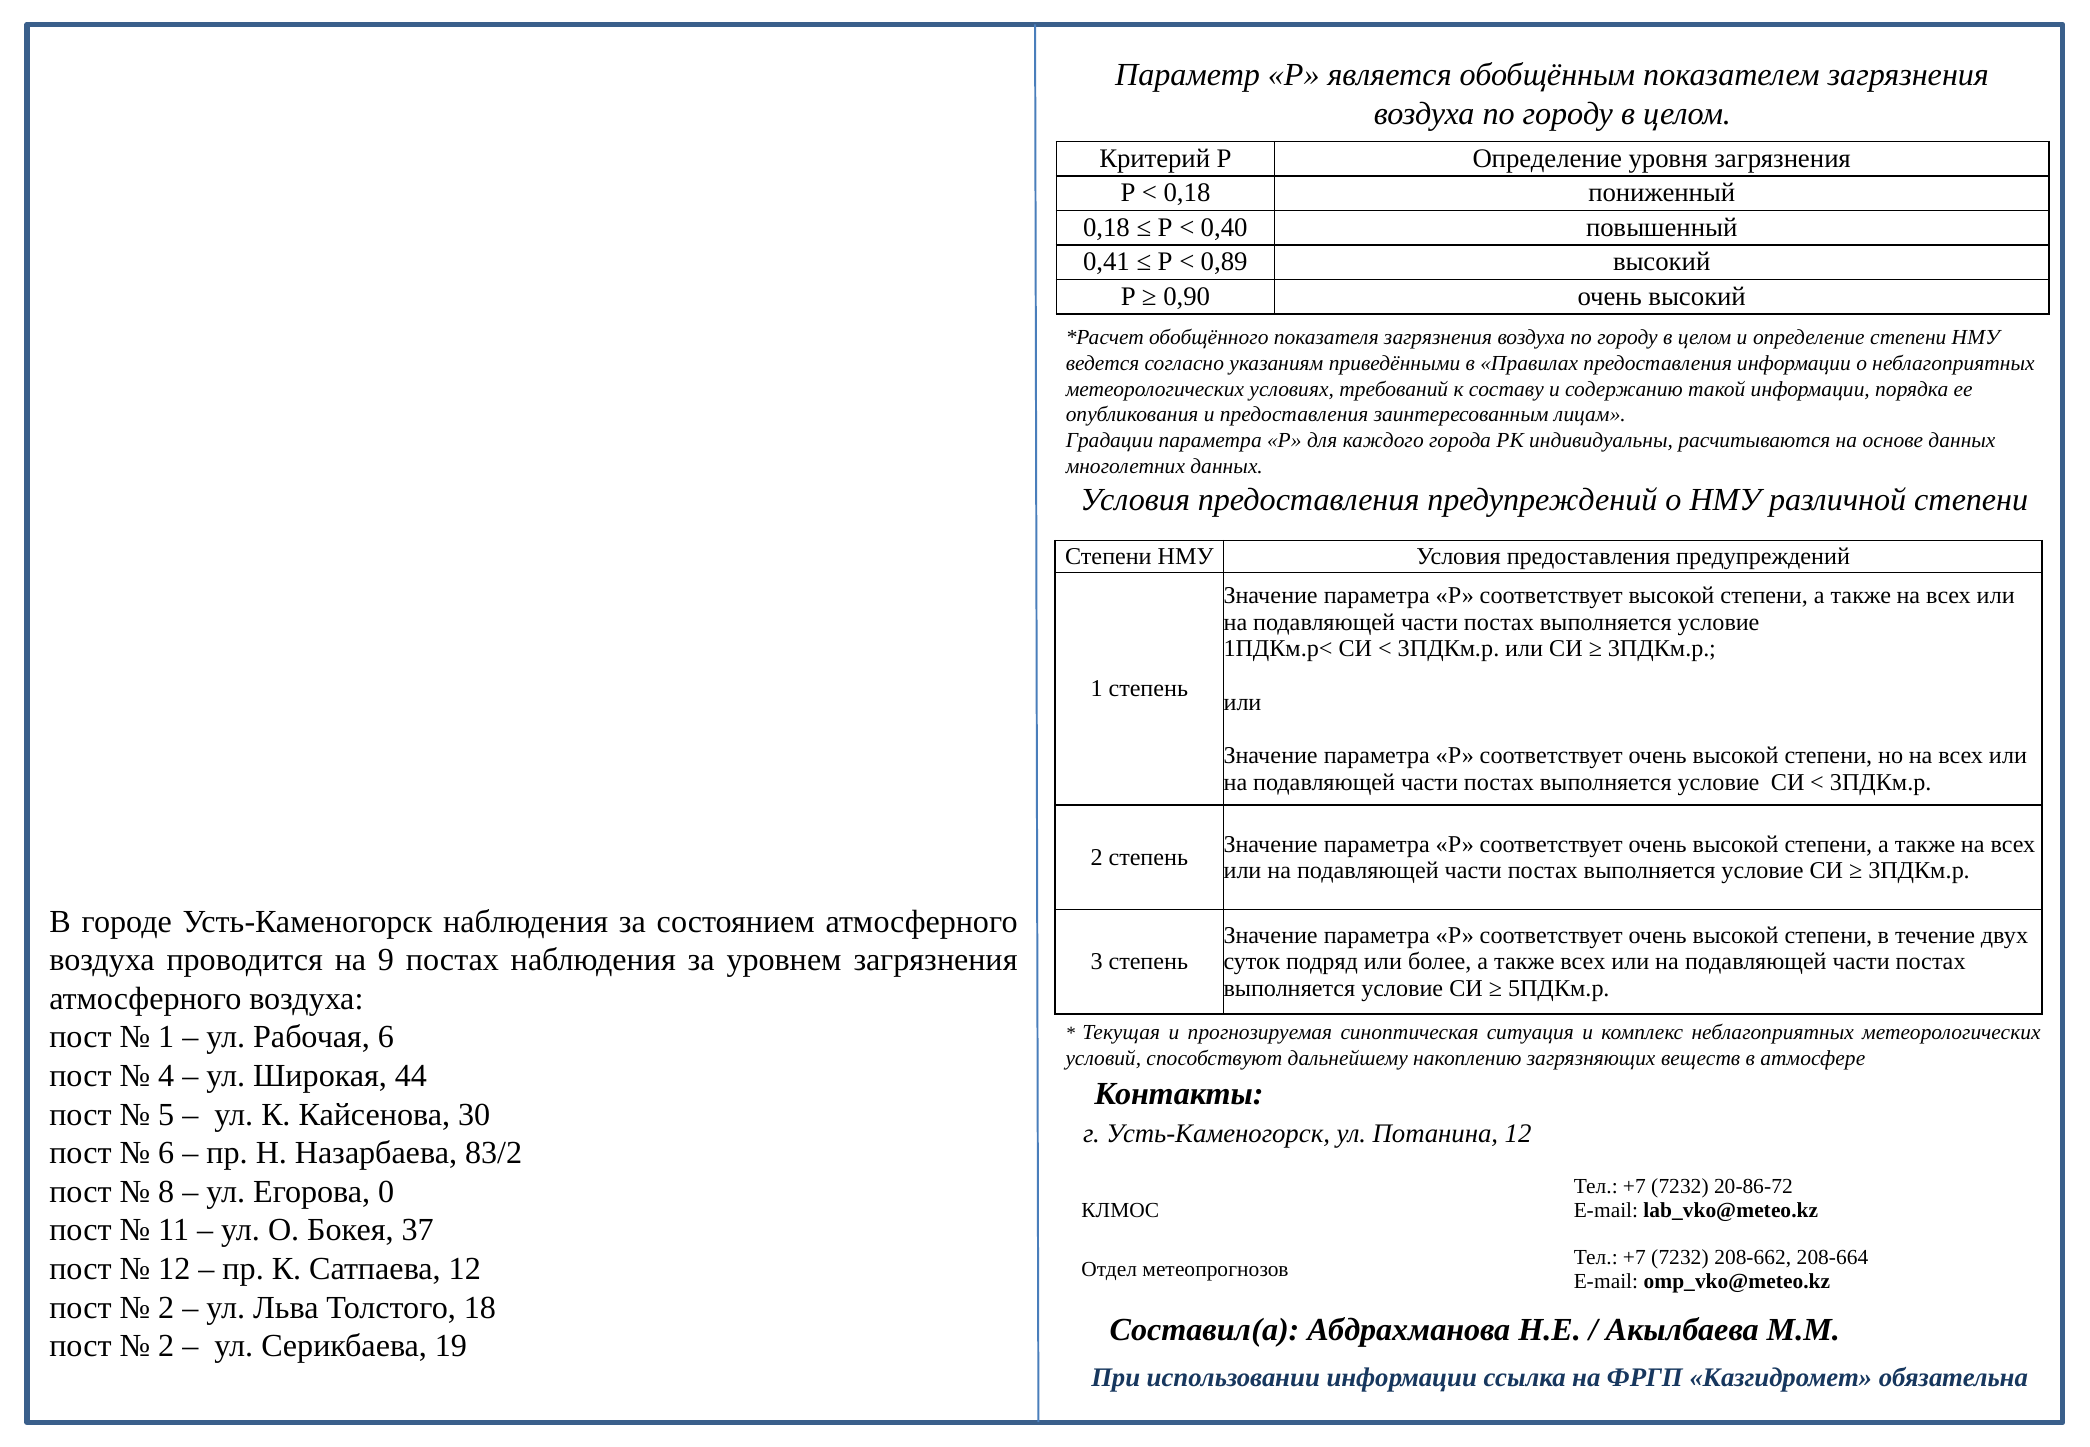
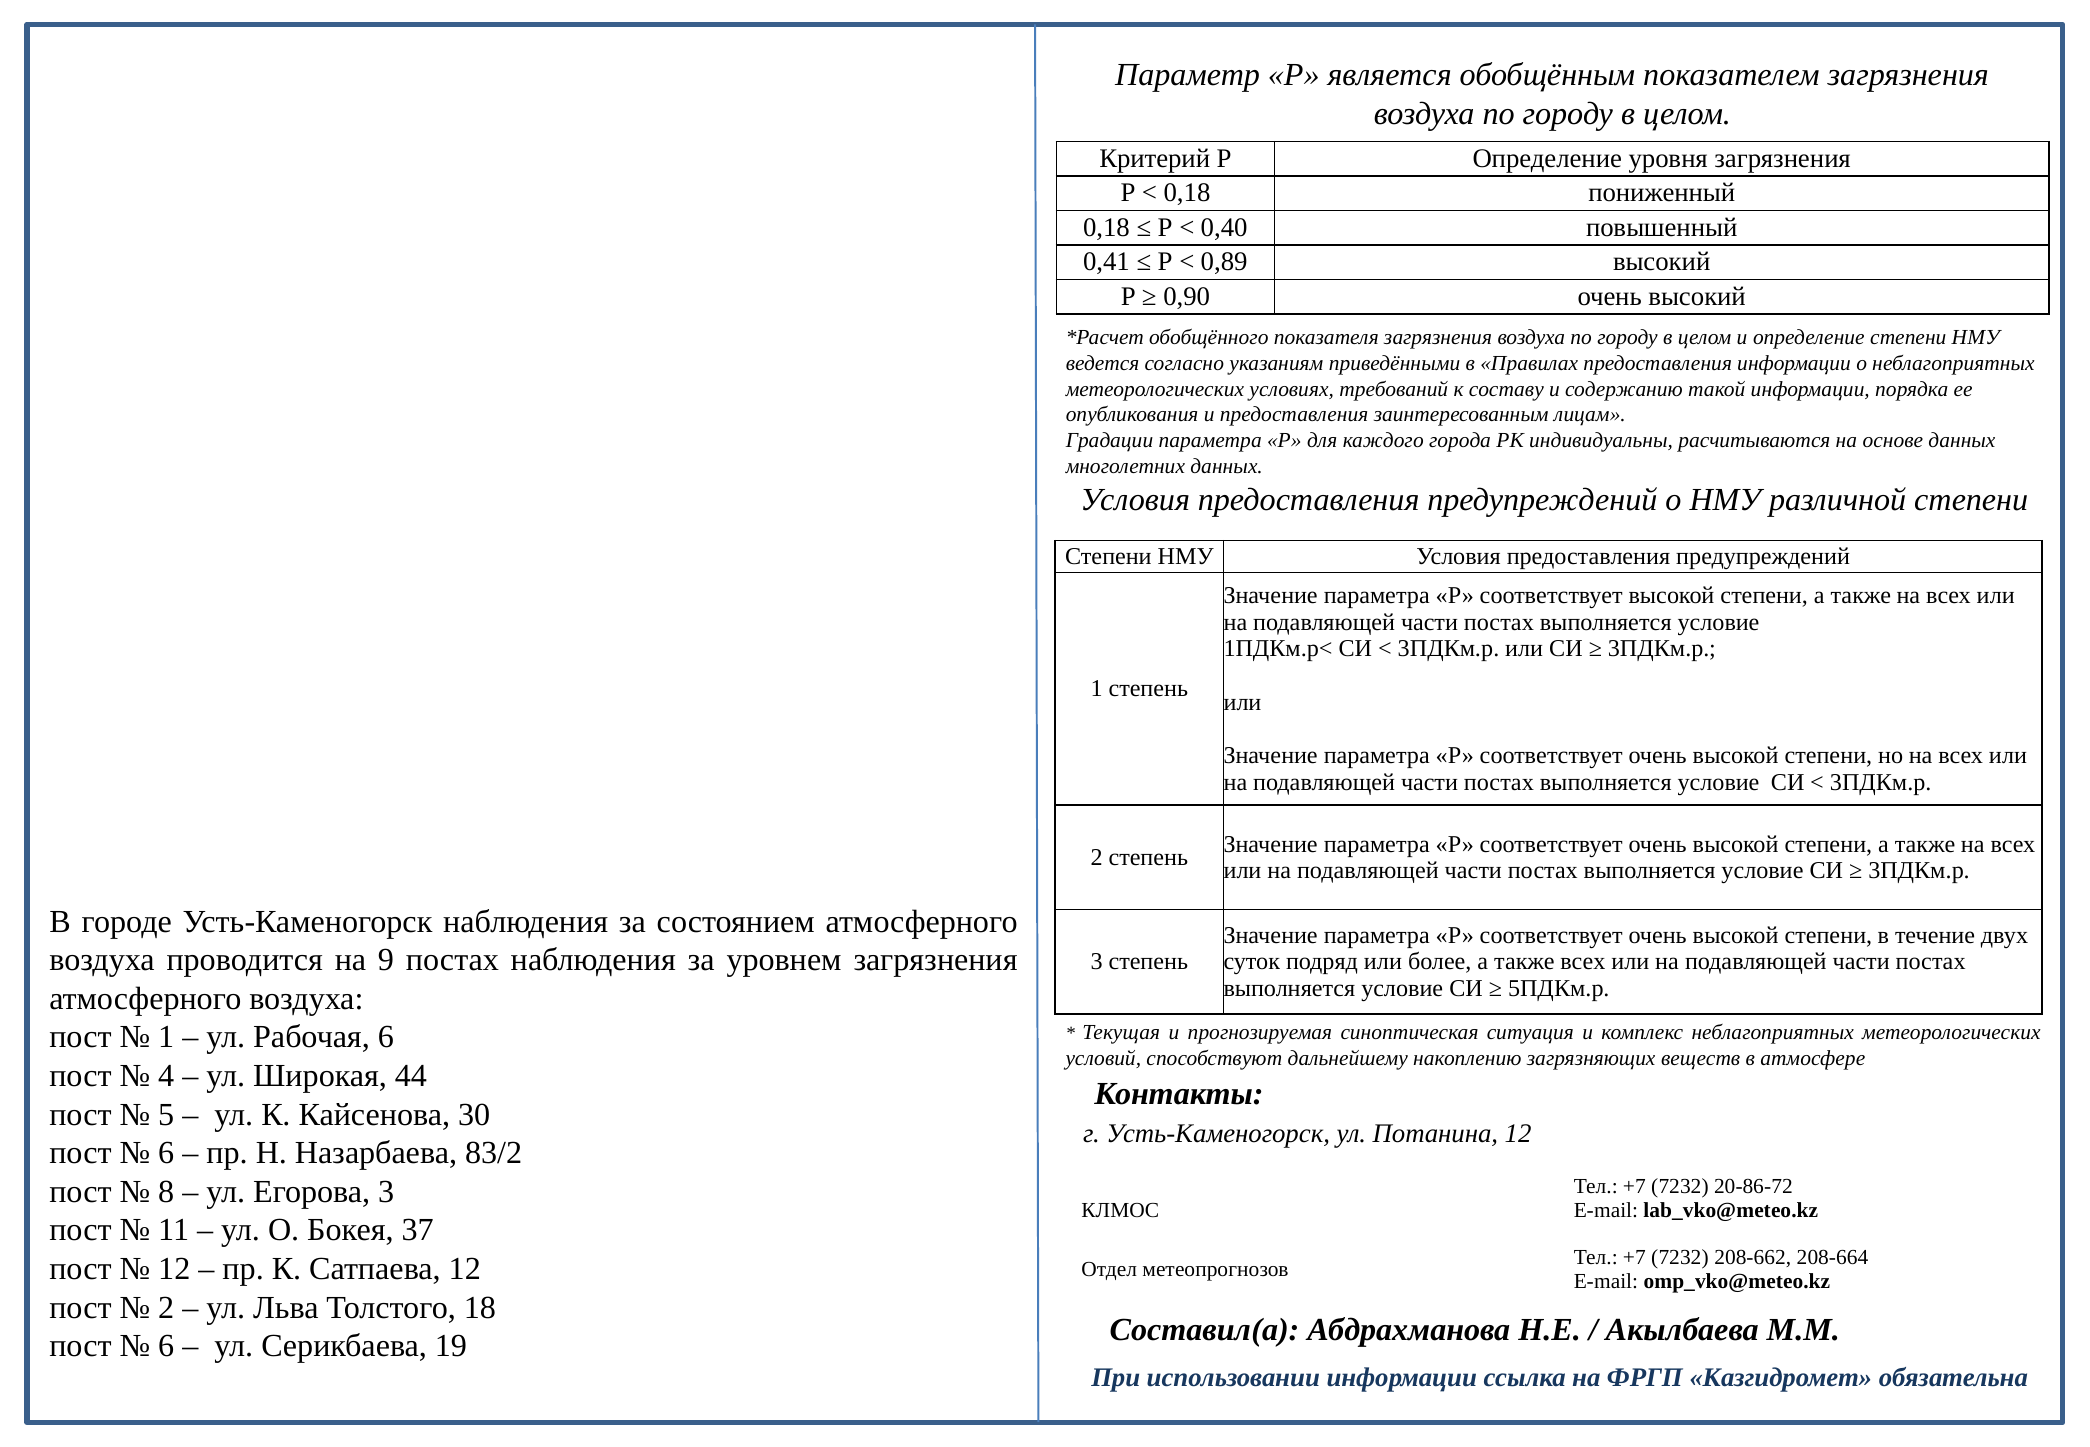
Егорова 0: 0 -> 3 (386, 1192)
2: 2 -> 6 (166, 1346)
